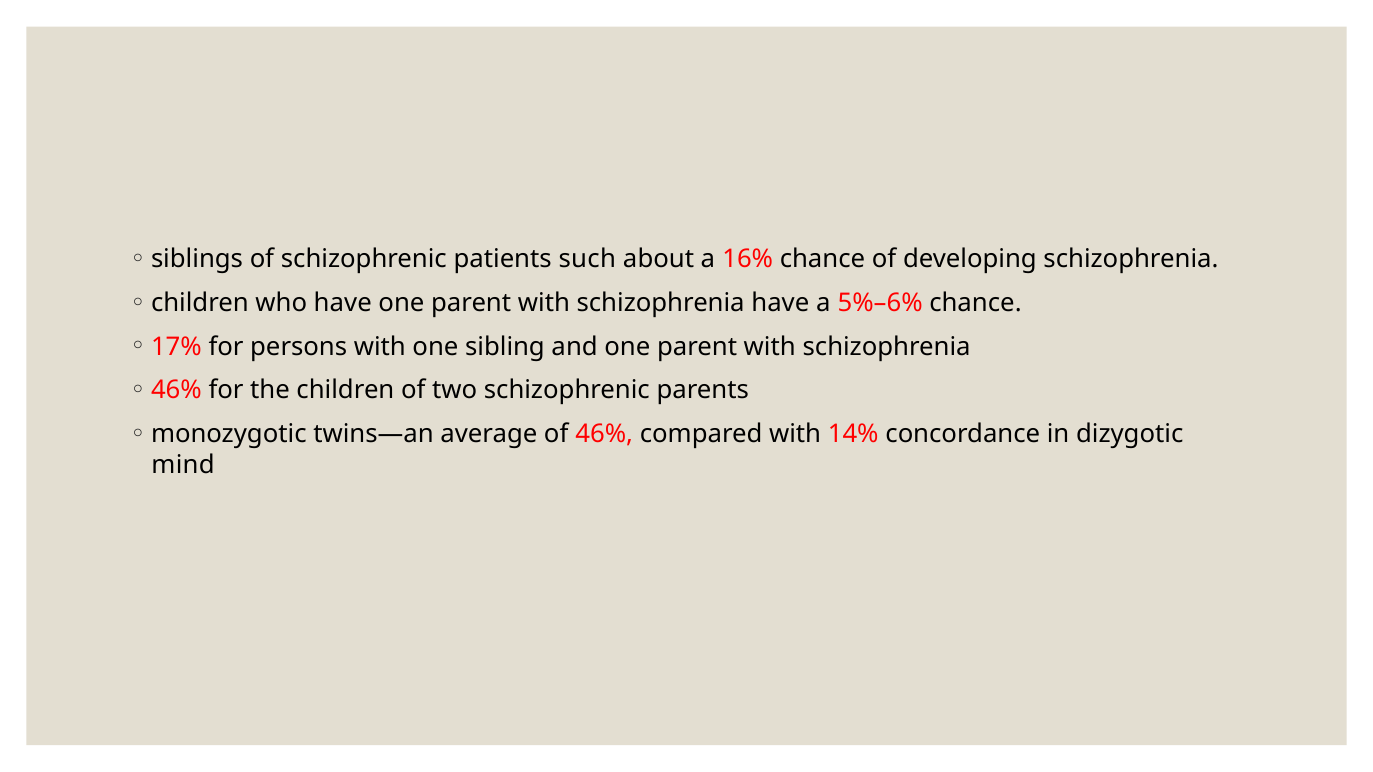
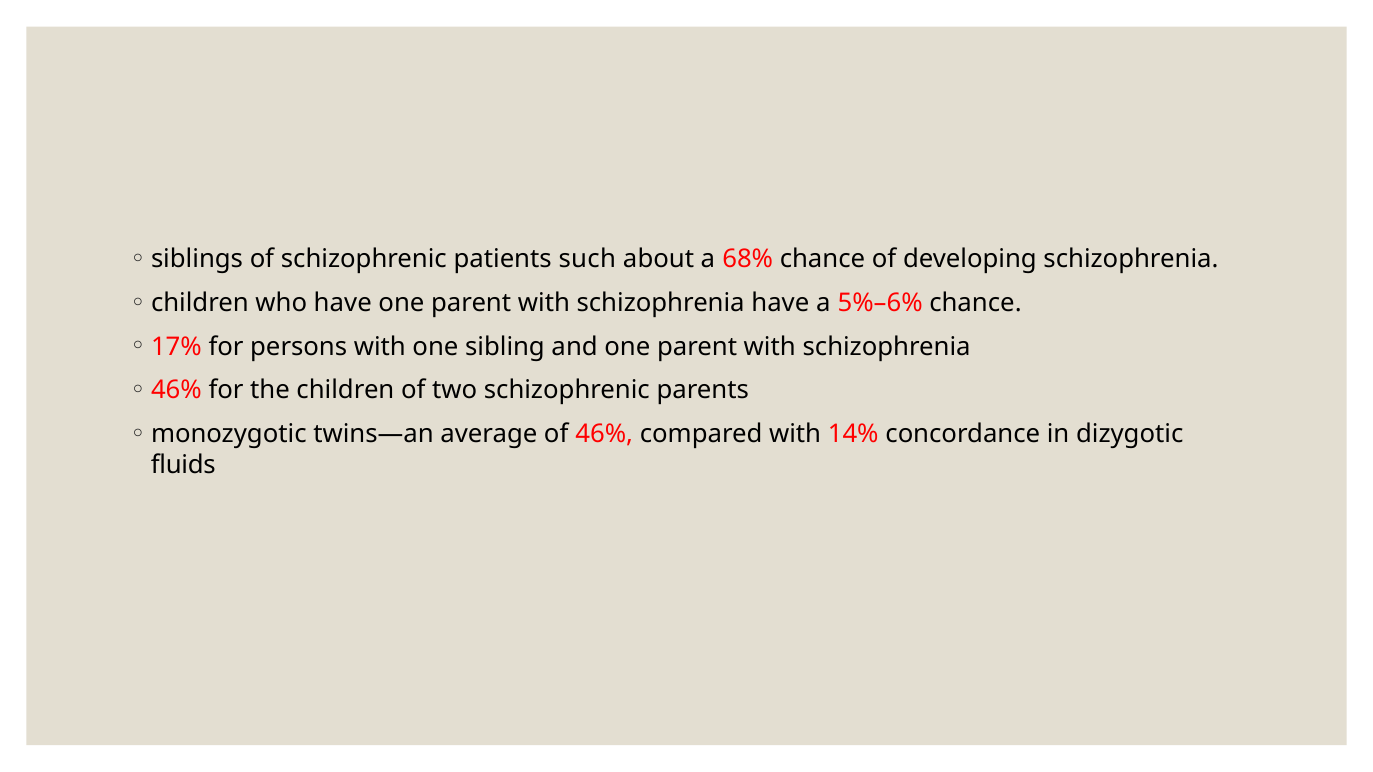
16%: 16% -> 68% (748, 259)
mind: mind -> fluids (183, 465)
